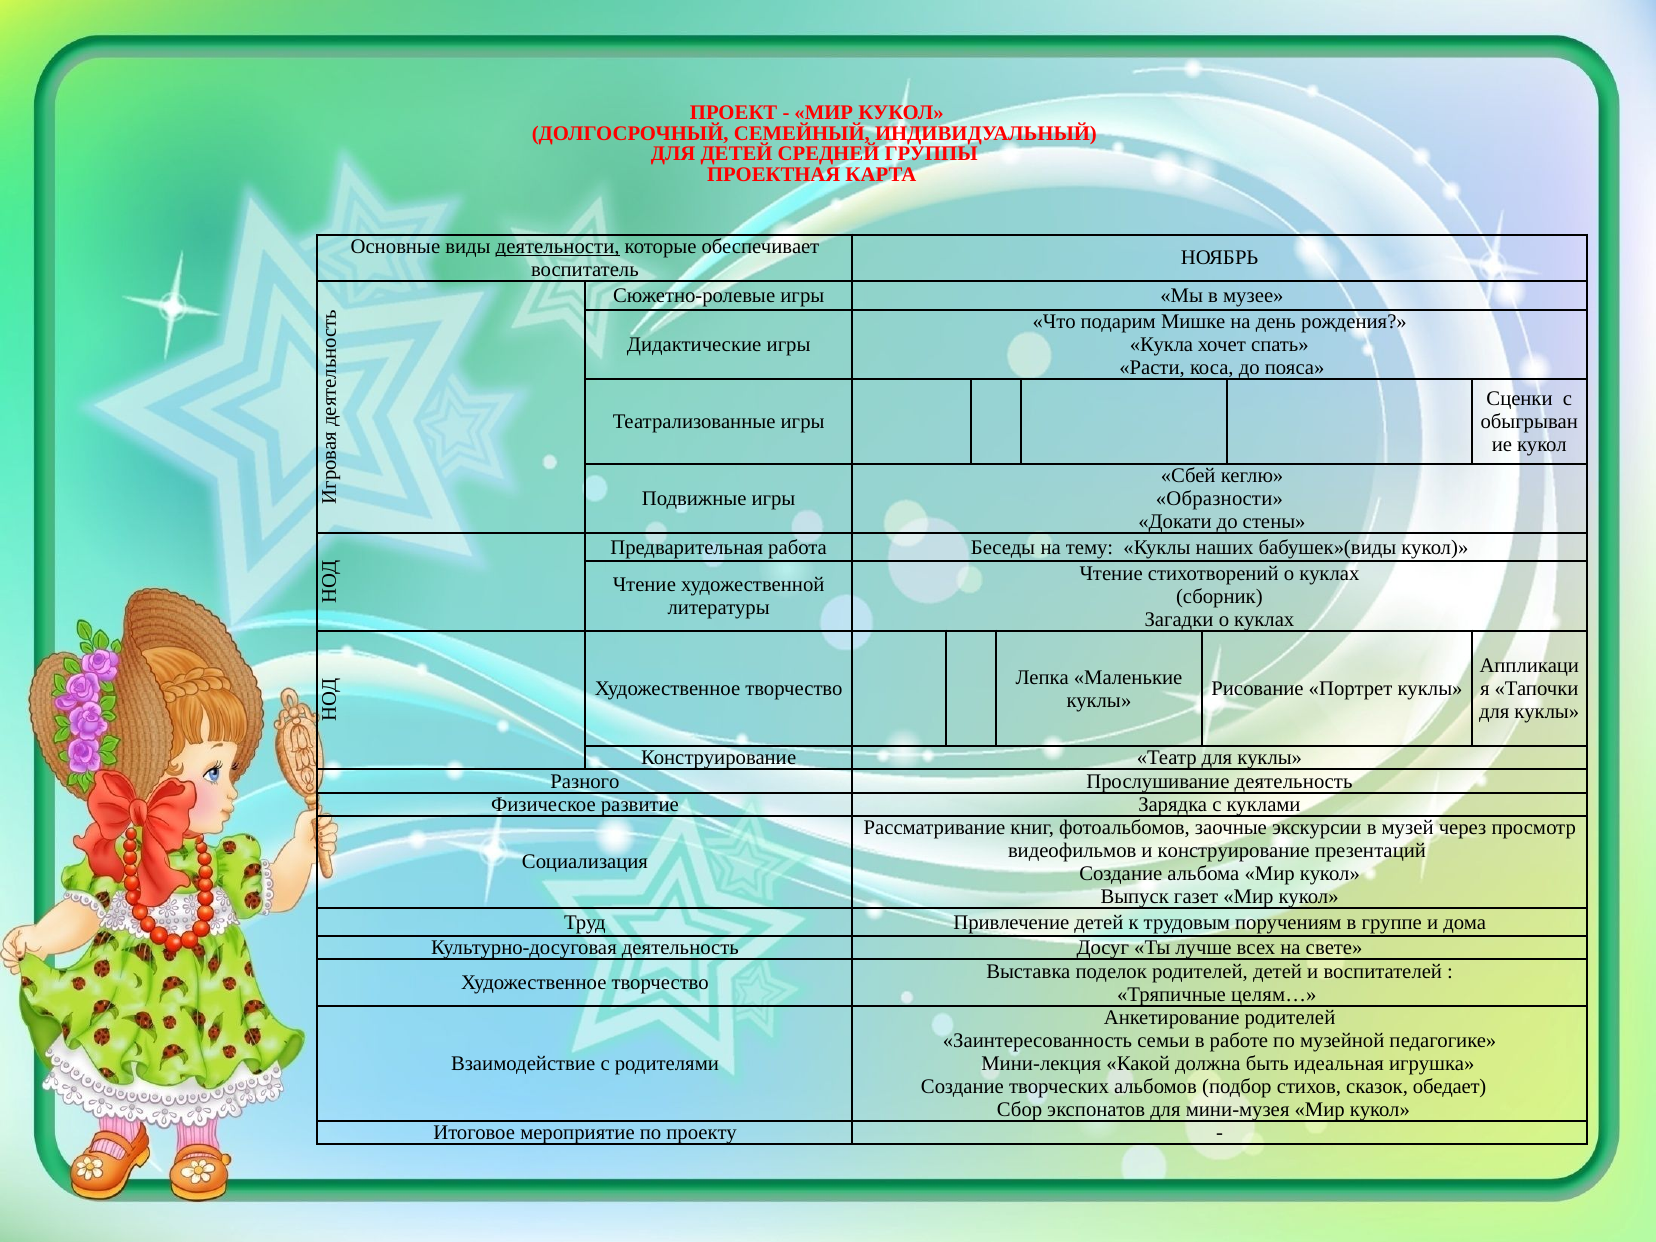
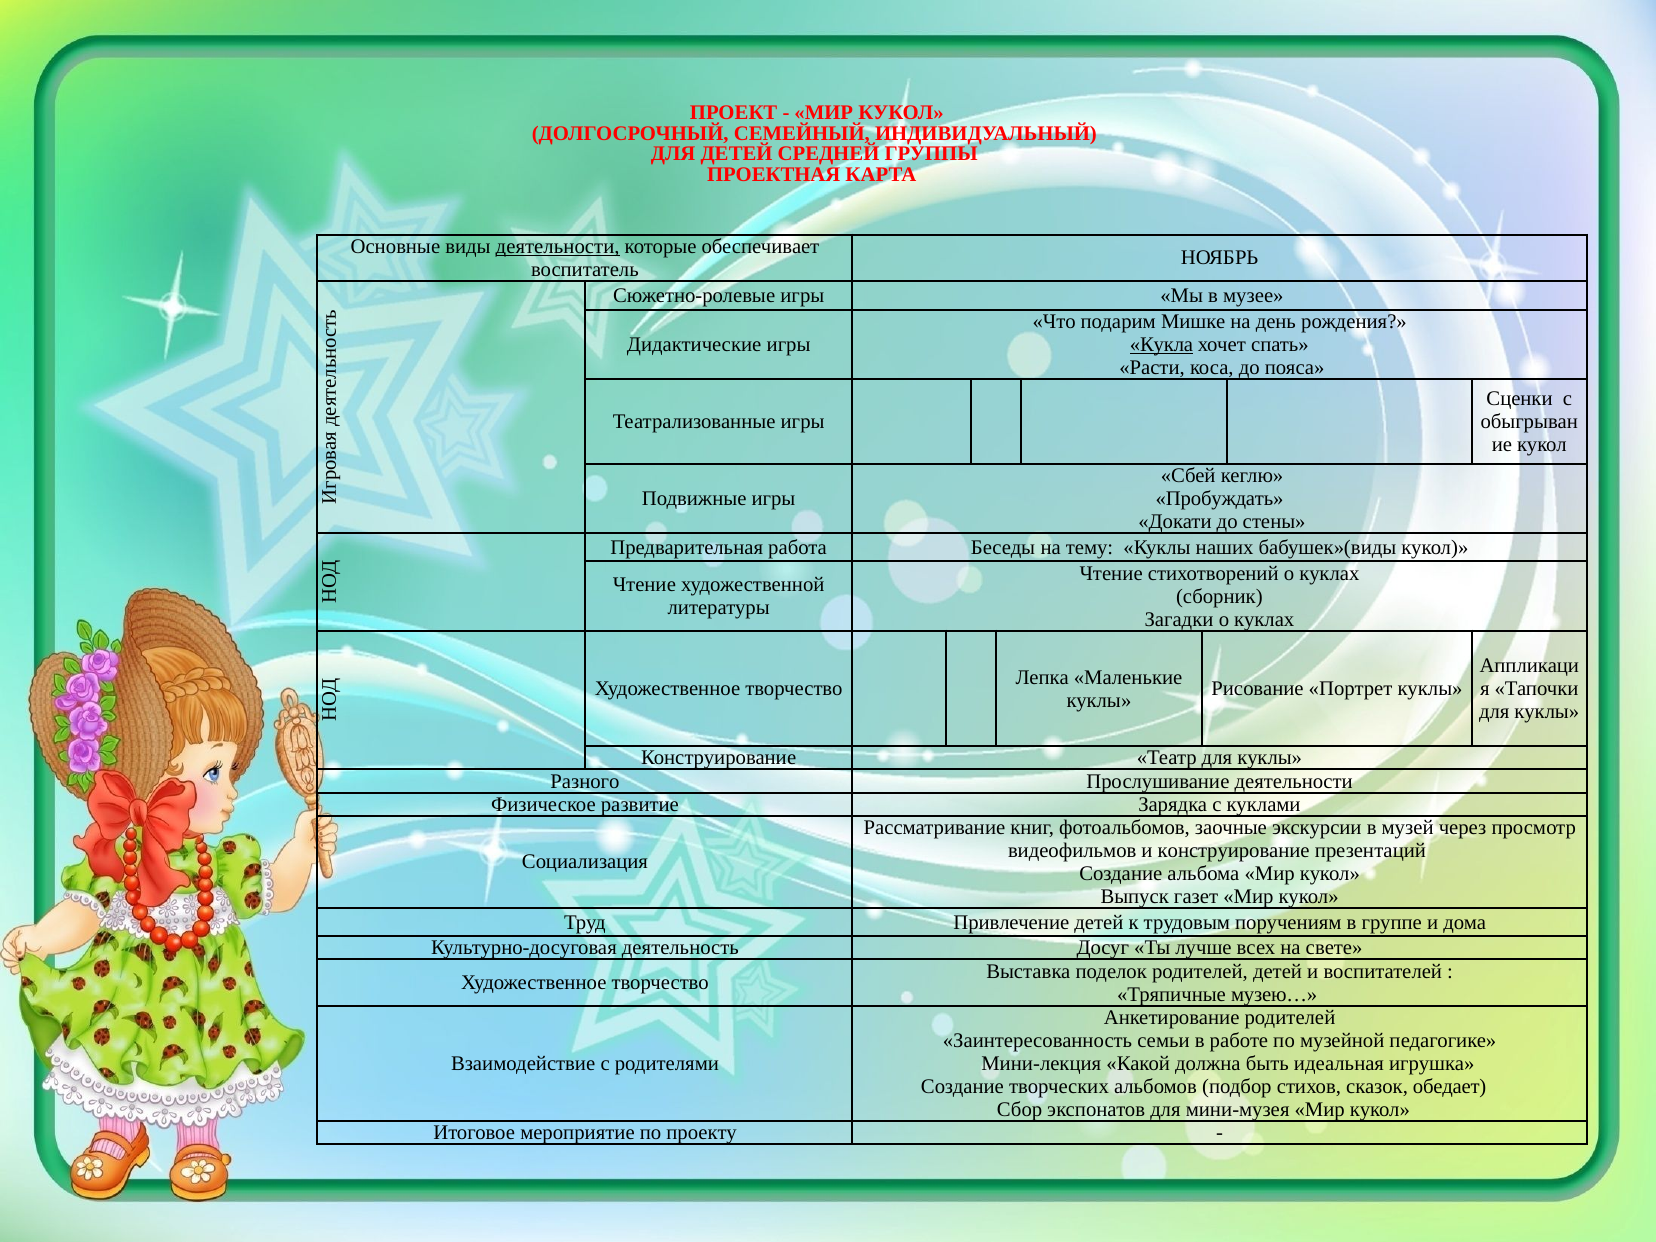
Кукла underline: none -> present (1162, 345)
Образности: Образности -> Пробуждать (1220, 499)
Прослушивание деятельность: деятельность -> деятельности (1294, 781)
целям…: целям… -> музею… (1274, 994)
